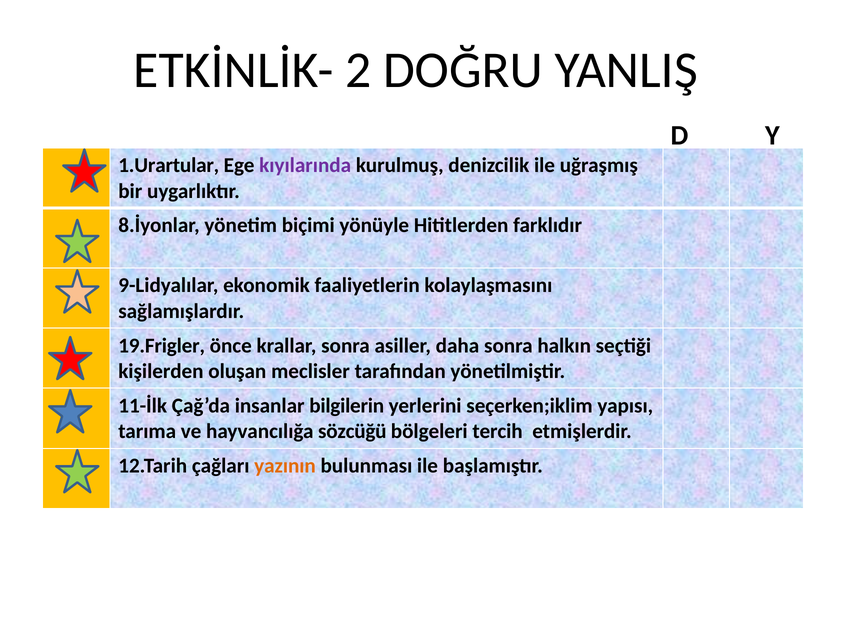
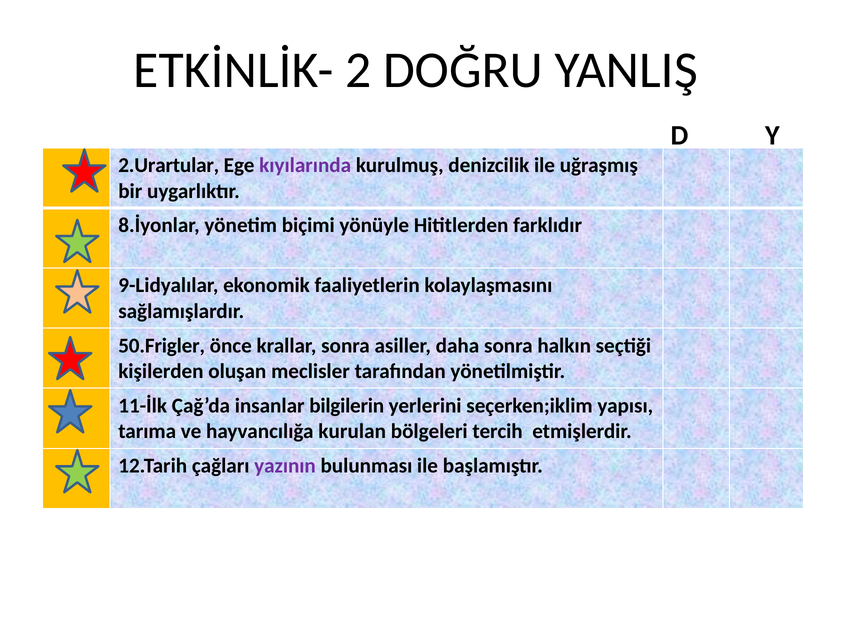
1.Urartular: 1.Urartular -> 2.Urartular (169, 165)
19.Frigler: 19.Frigler -> 50.Frigler (162, 346)
sözcüğü: sözcüğü -> kurulan (352, 432)
yazının colour: orange -> purple (285, 466)
